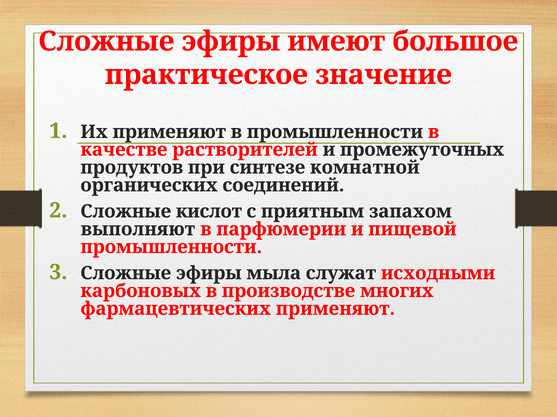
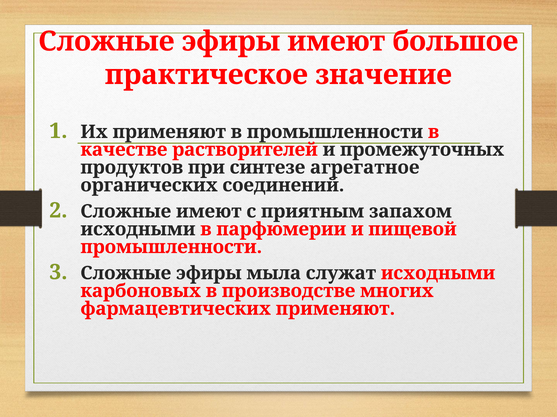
комнатной: комнатной -> агрегатное (365, 168)
Сложные кислот: кислот -> имеют (209, 212)
выполняют: выполняют -> исходными (138, 230)
